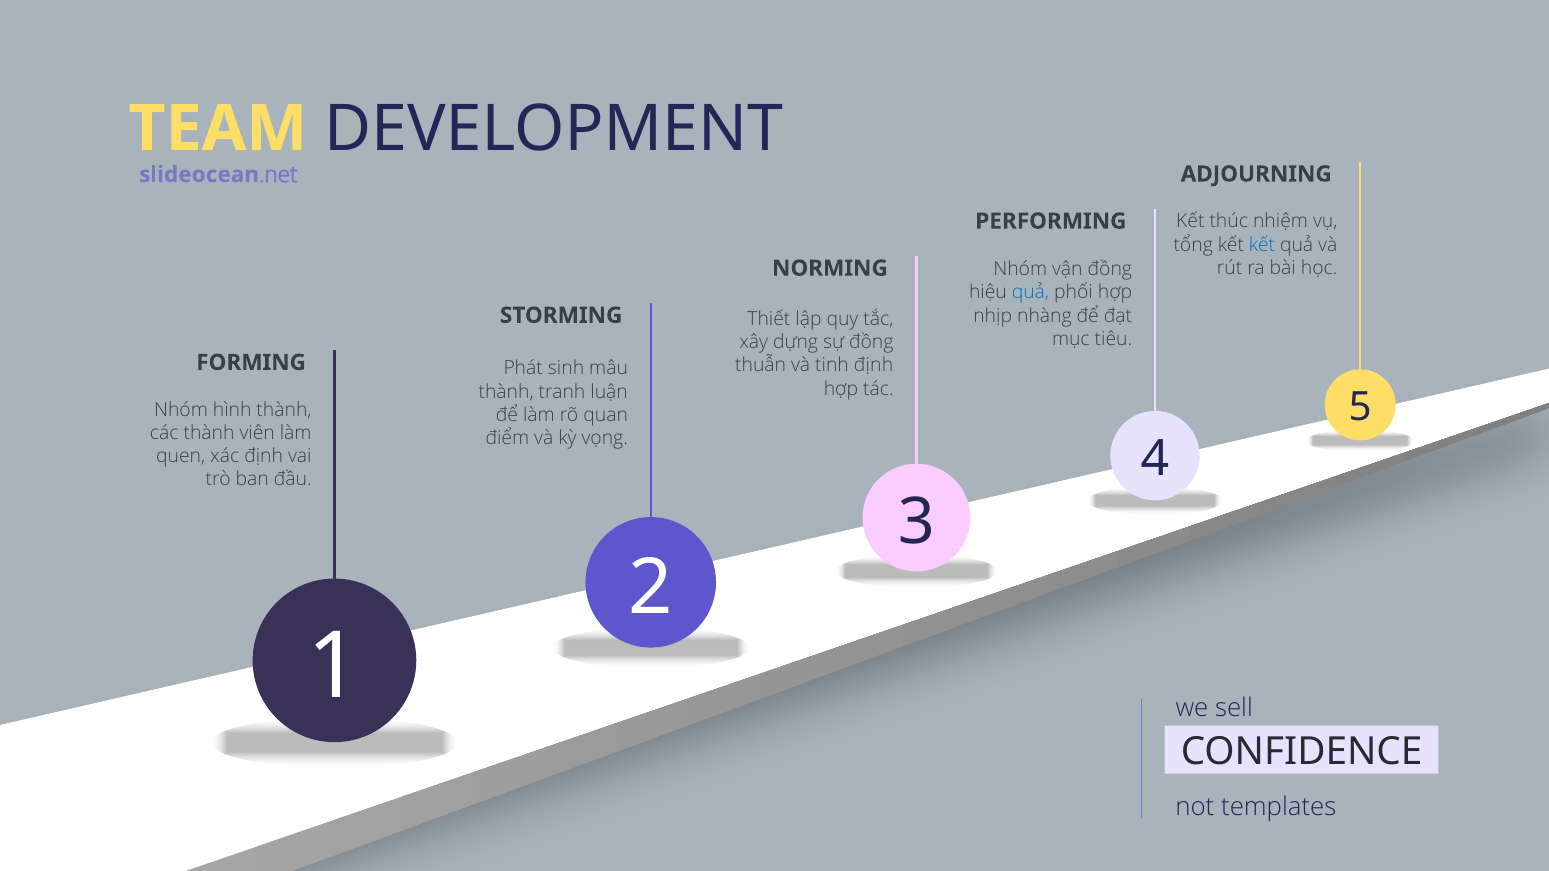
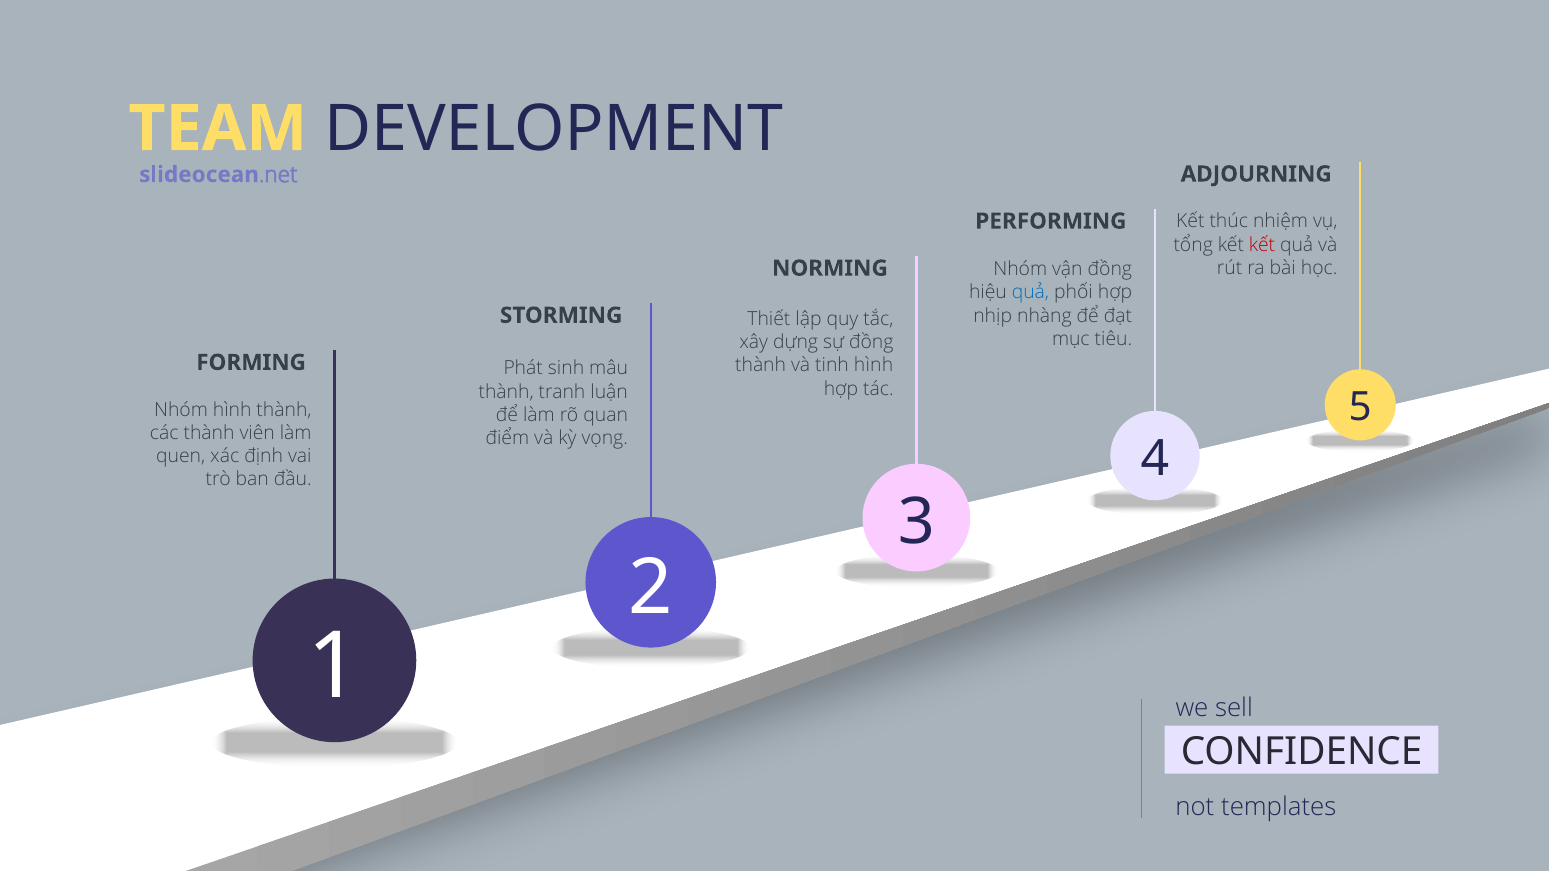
kết colour: blue -> red (1262, 245)
thuẫn: thuẫn -> thành (761, 366)
tinh định: định -> hình (874, 366)
